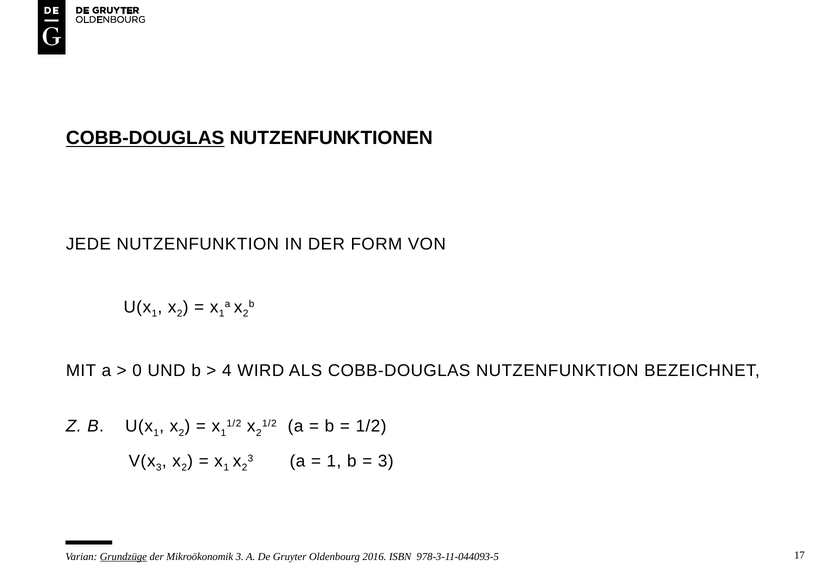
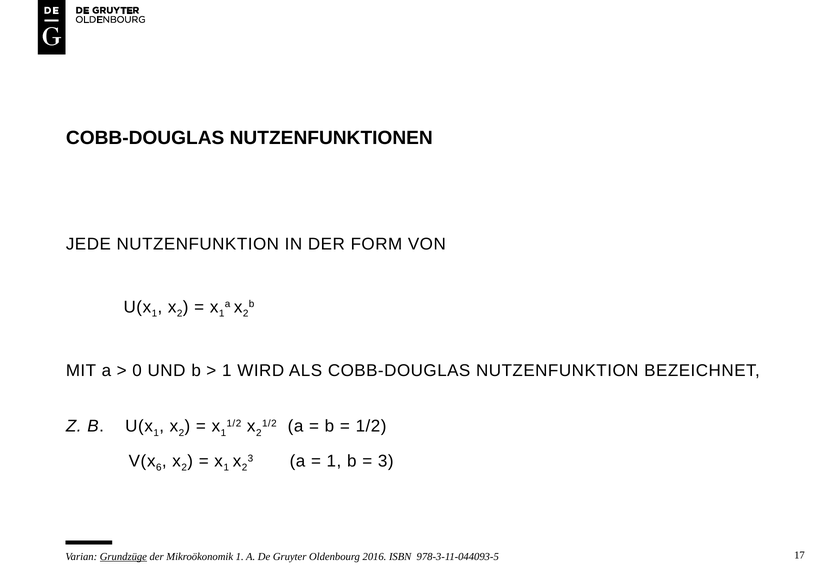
COBB-DOUGLAS underline: present -> none (145, 138)
4: 4 -> 1 (227, 371)
3: 3 -> 6 (159, 468)
Mikroökonomik 3: 3 -> 1 (240, 557)
